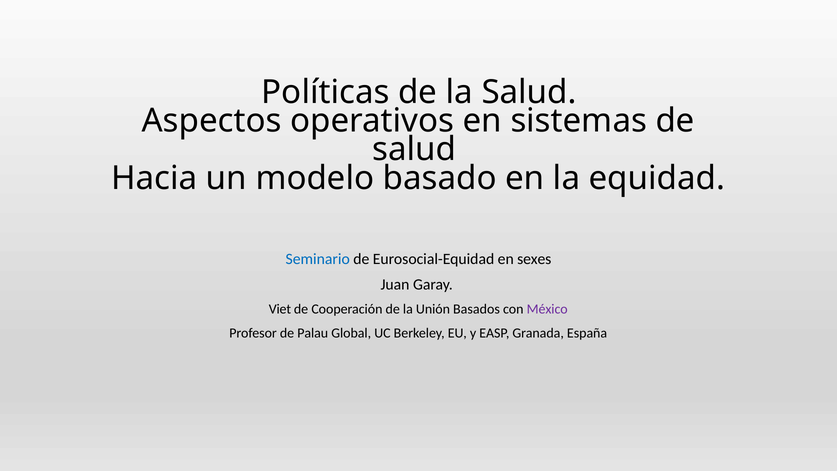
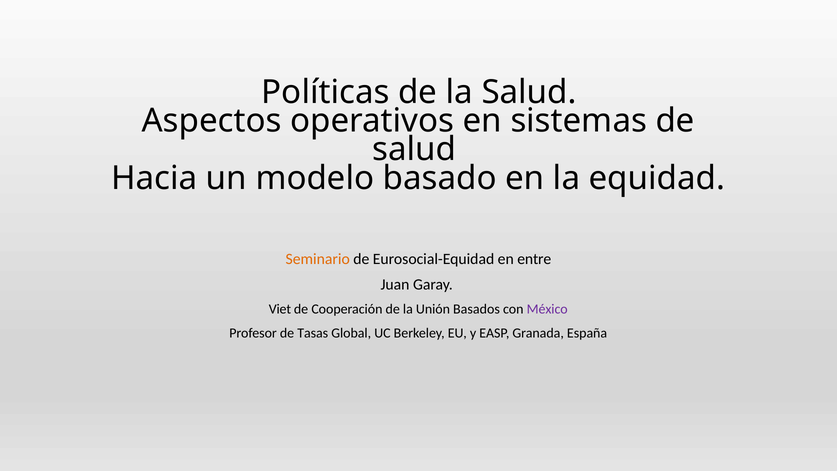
Seminario colour: blue -> orange (318, 259)
sexes: sexes -> entre (534, 259)
Palau: Palau -> Tasas (313, 333)
